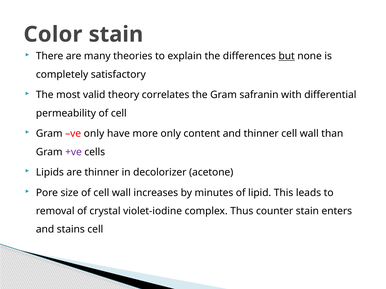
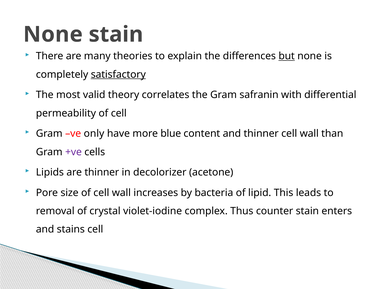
Color: Color -> None (53, 34)
satisfactory underline: none -> present (118, 75)
more only: only -> blue (171, 134)
minutes: minutes -> bacteria (214, 193)
